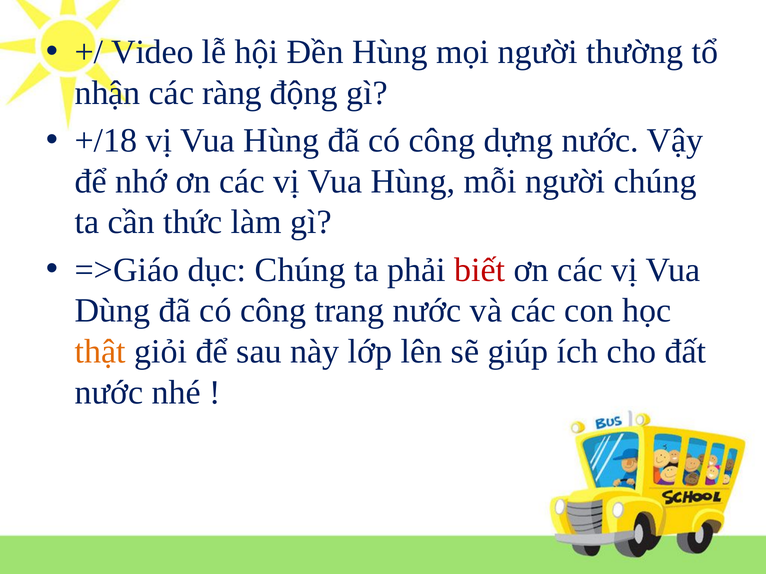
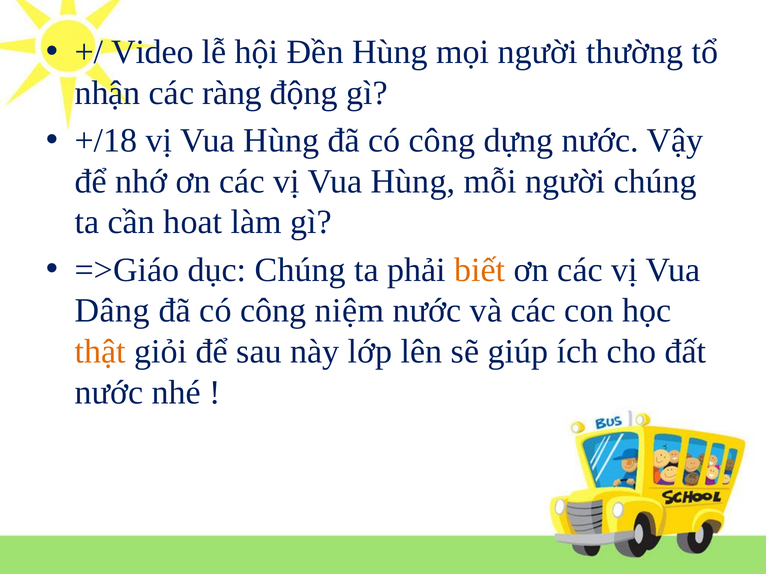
thức: thức -> hoat (193, 222)
biết colour: red -> orange (480, 270)
Dùng: Dùng -> Dâng (112, 311)
trang: trang -> niệm (349, 311)
